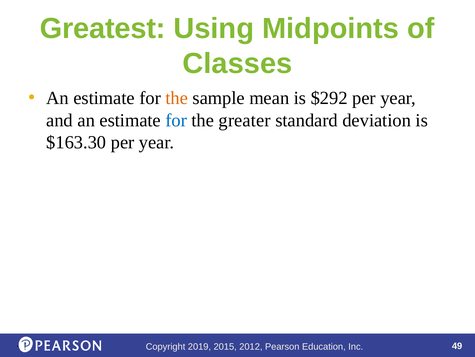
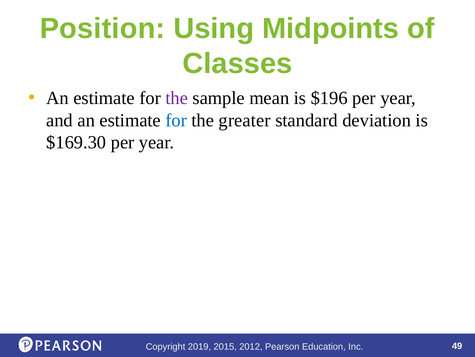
Greatest: Greatest -> Position (103, 29)
the colour: orange -> purple (177, 98)
$292: $292 -> $196 (329, 98)
$163.30: $163.30 -> $169.30 (76, 142)
